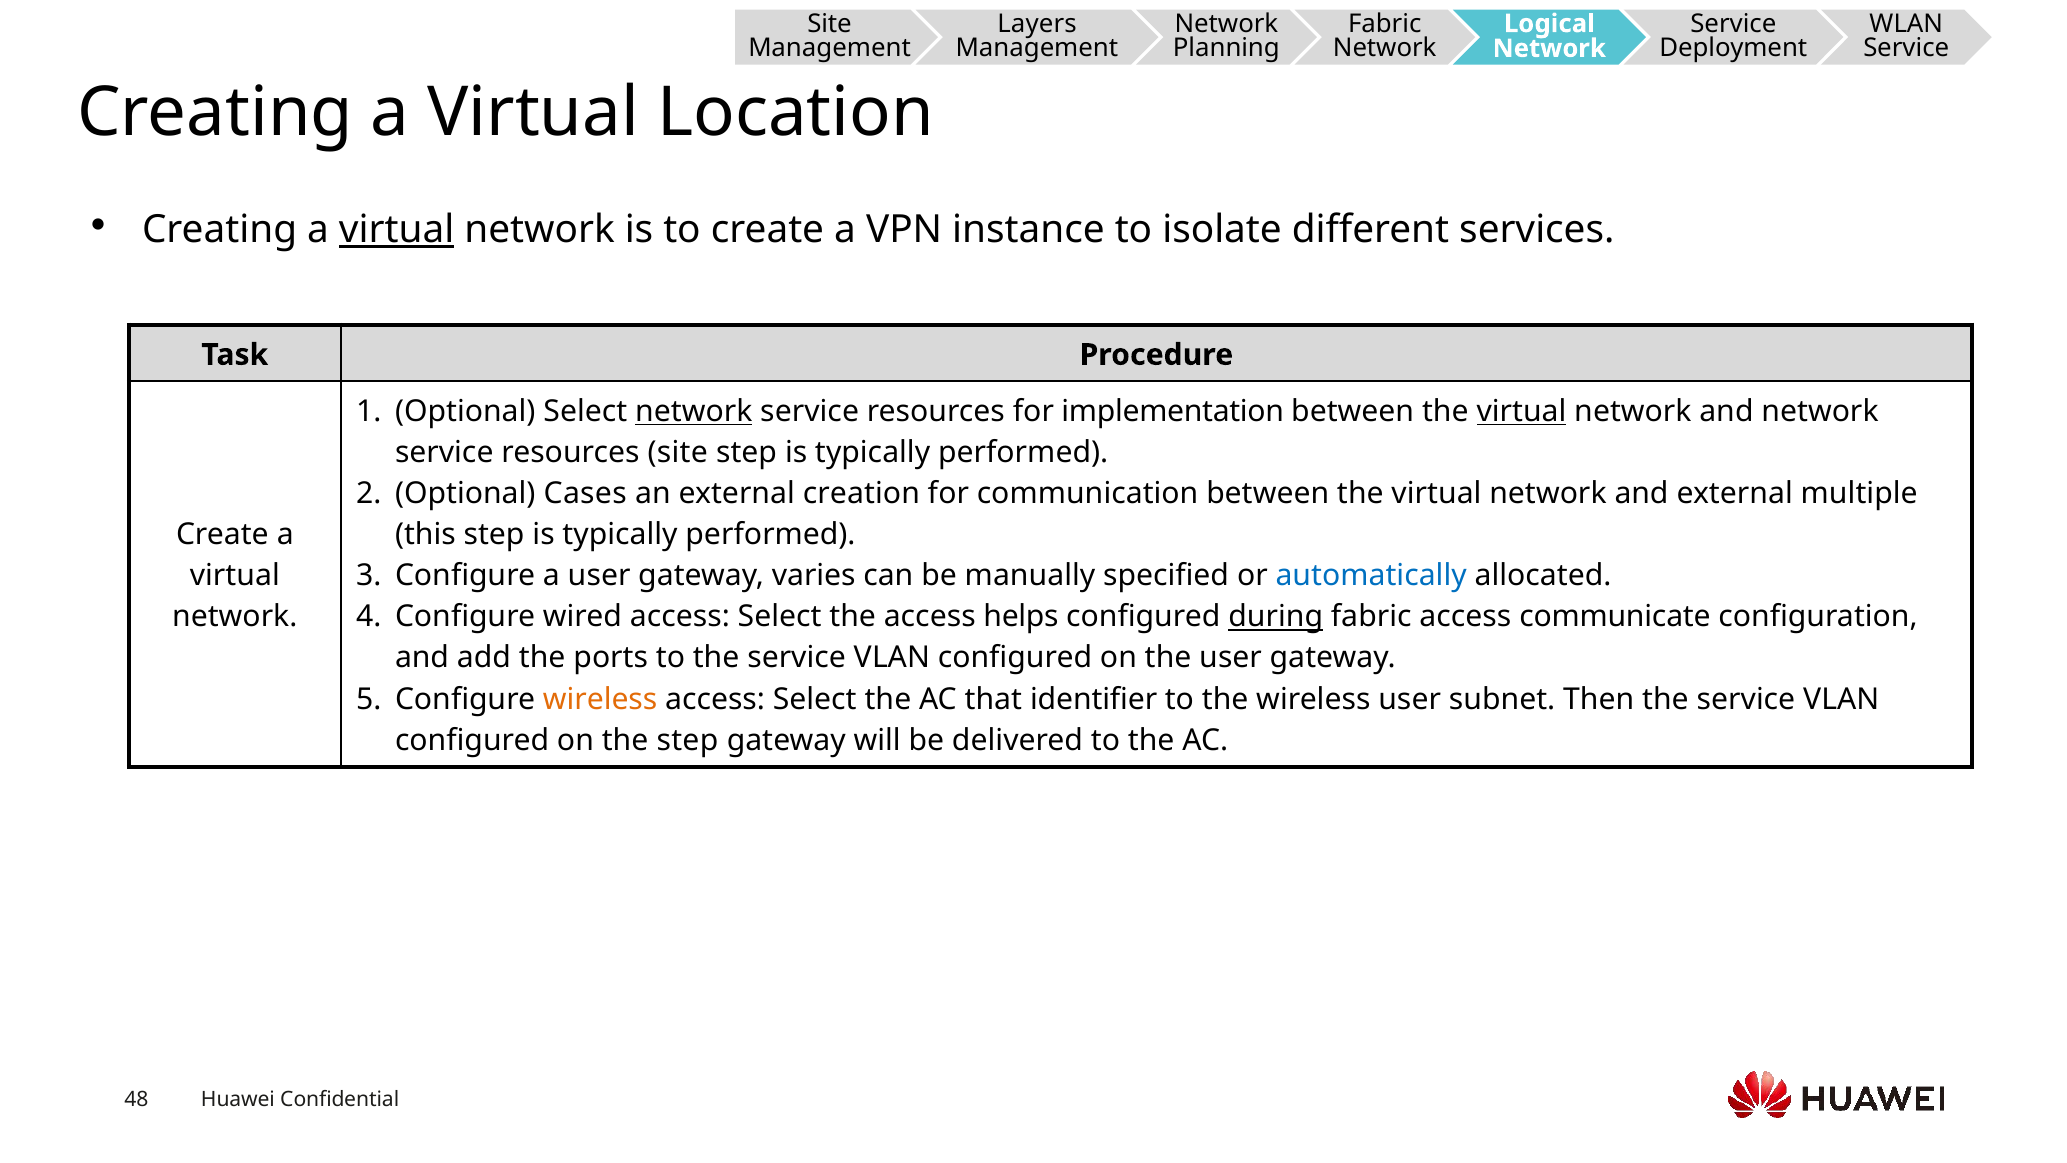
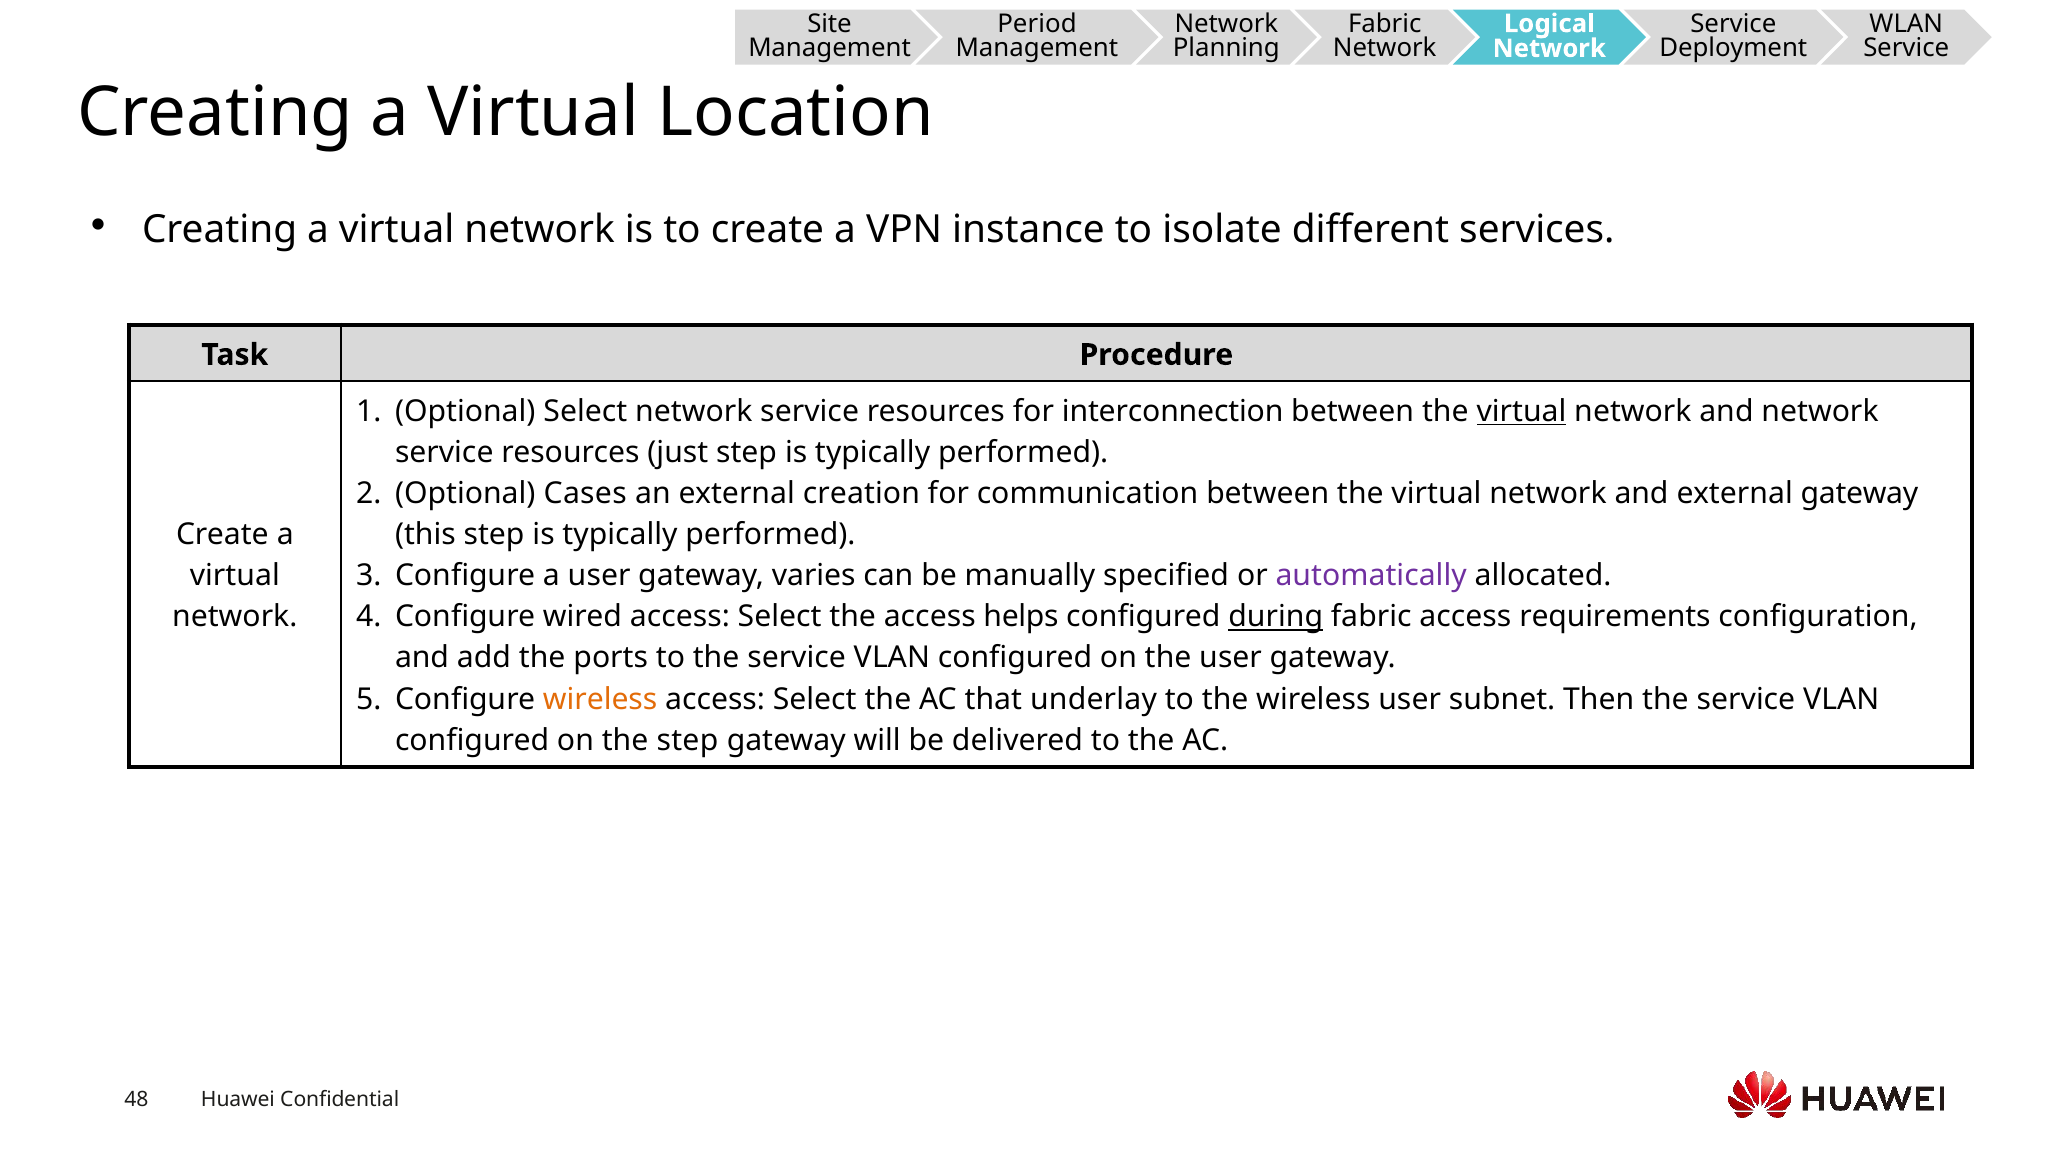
Layers: Layers -> Period (1037, 24)
virtual underline: present -> none (397, 230)
network underline: present -> none (694, 411)
implementation: implementation -> interconnection (1173, 411)
resources site: site -> just (678, 452)
external multiple: multiple -> gateway (1859, 494)
automatically colour: blue -> purple (1371, 576)
communicate: communicate -> requirements (1615, 617)
identifier: identifier -> underlay (1093, 699)
